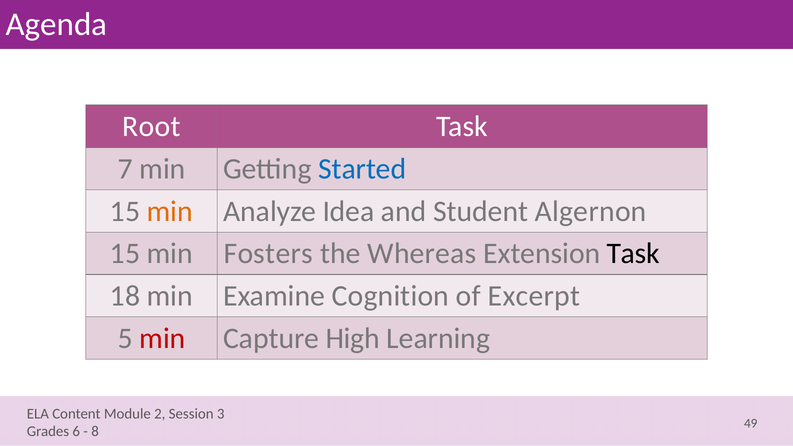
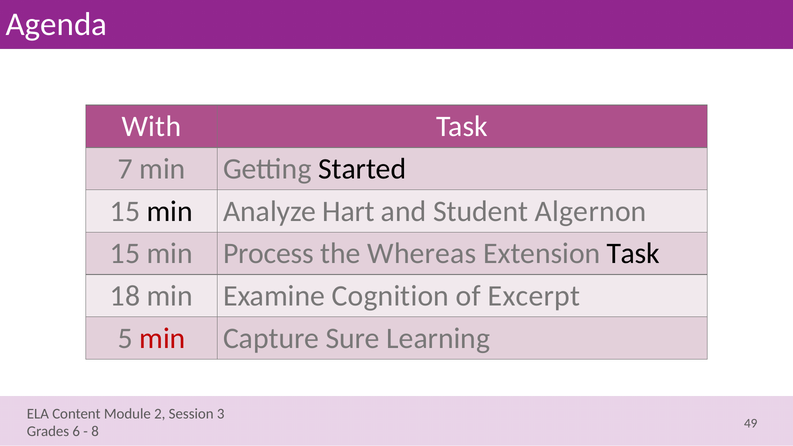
Root: Root -> With (151, 127)
Started colour: blue -> black (362, 169)
min colour: orange -> black (170, 211)
Idea: Idea -> Hart (349, 211)
Fosters: Fosters -> Process (269, 254)
High: High -> Sure (353, 338)
